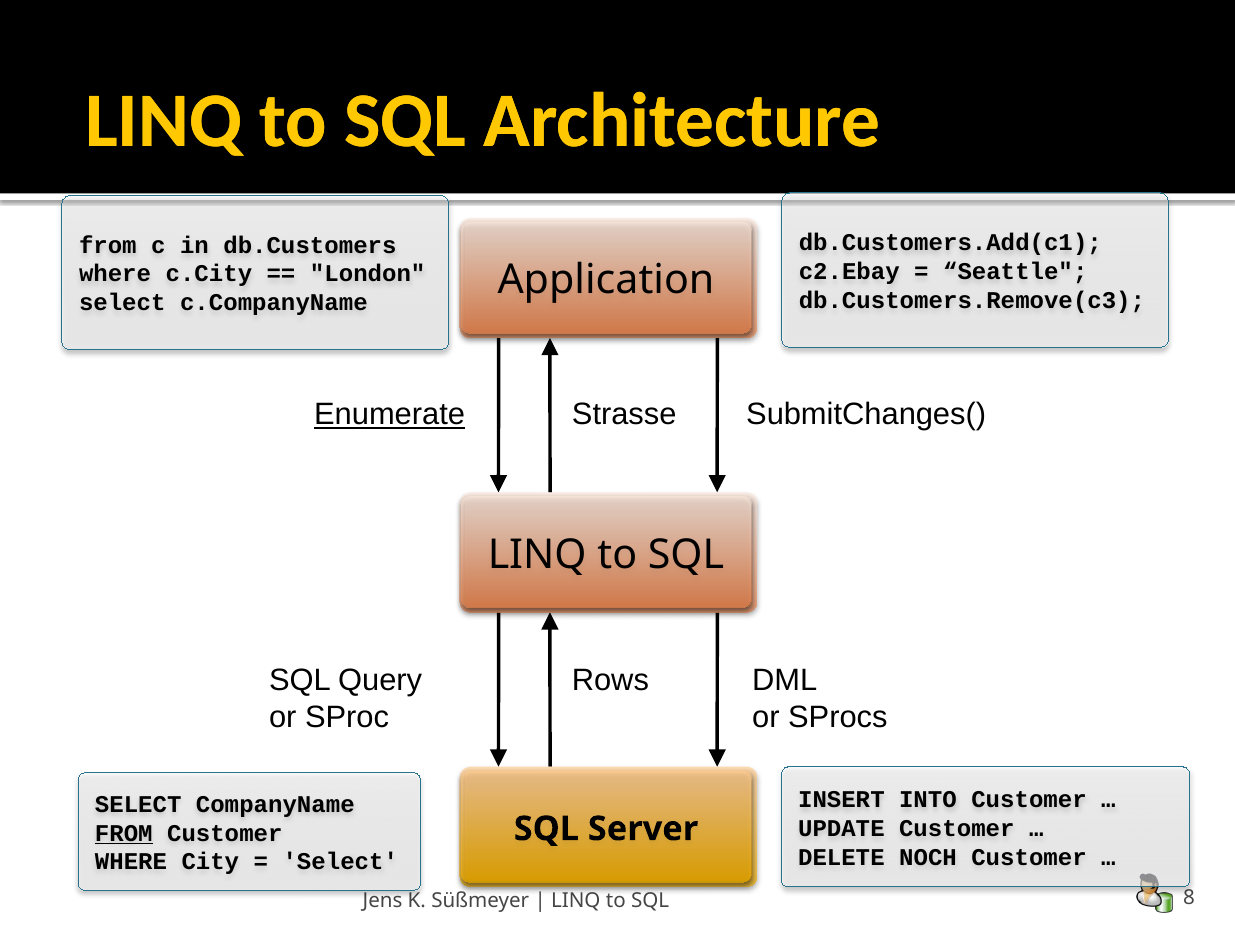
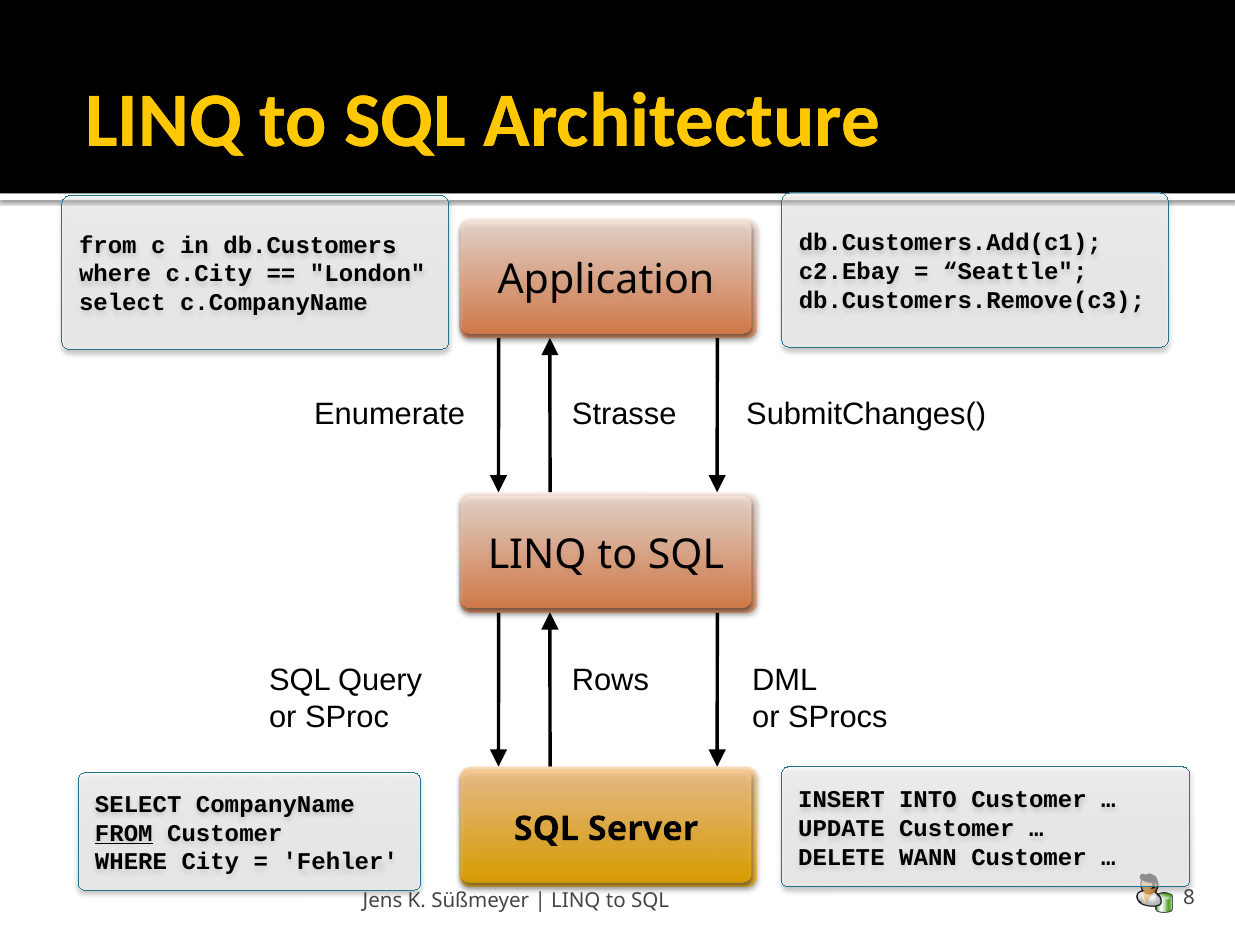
Enumerate underline: present -> none (390, 415)
NOCH: NOCH -> WANN (928, 857)
Select: Select -> Fehler (340, 862)
